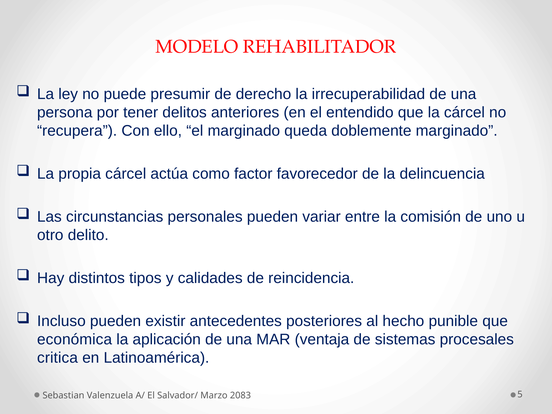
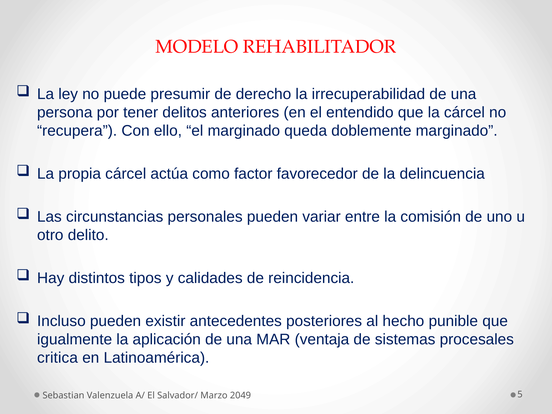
económica: económica -> igualmente (75, 339)
2083: 2083 -> 2049 (240, 395)
